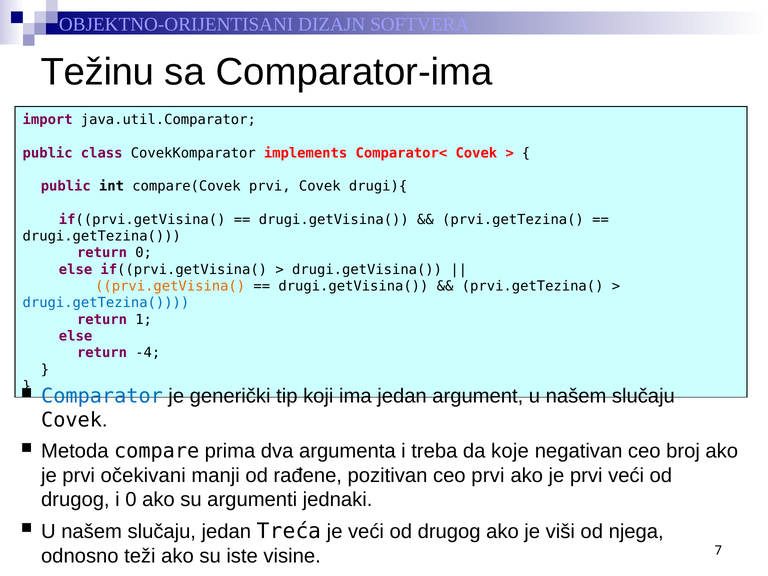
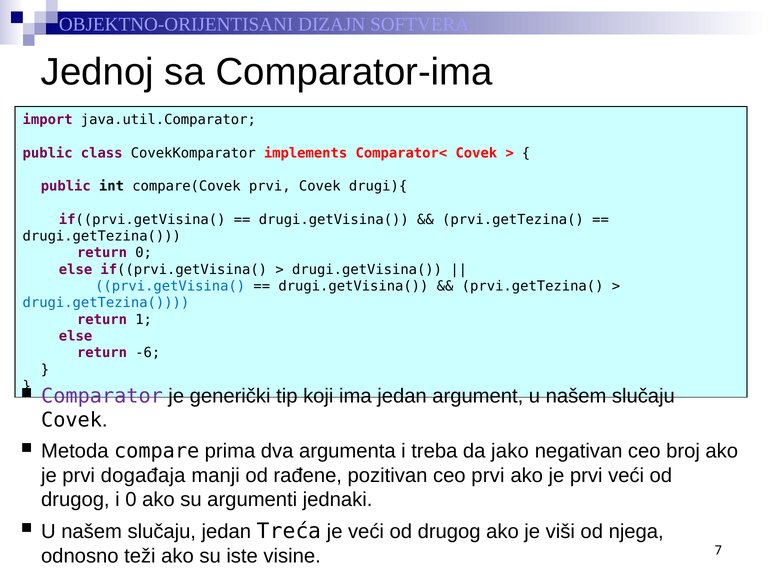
Težinu: Težinu -> Jednoj (97, 72)
prvi.getVisina( colour: orange -> blue (170, 286)
-4: -4 -> -6 (148, 353)
Comparator colour: blue -> purple (102, 396)
koje: koje -> jako (510, 451)
očekivani: očekivani -> događaja (143, 475)
